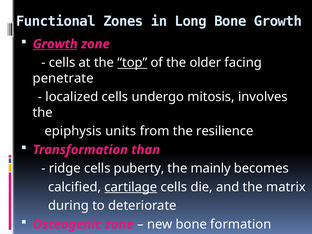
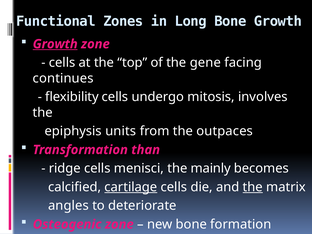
top underline: present -> none (132, 63)
older: older -> gene (205, 63)
penetrate: penetrate -> continues (63, 78)
localized: localized -> flexibility (72, 97)
resilience: resilience -> outpaces (225, 131)
puberty: puberty -> menisci (139, 168)
the underline: none -> present (253, 187)
during: during -> angles (68, 206)
